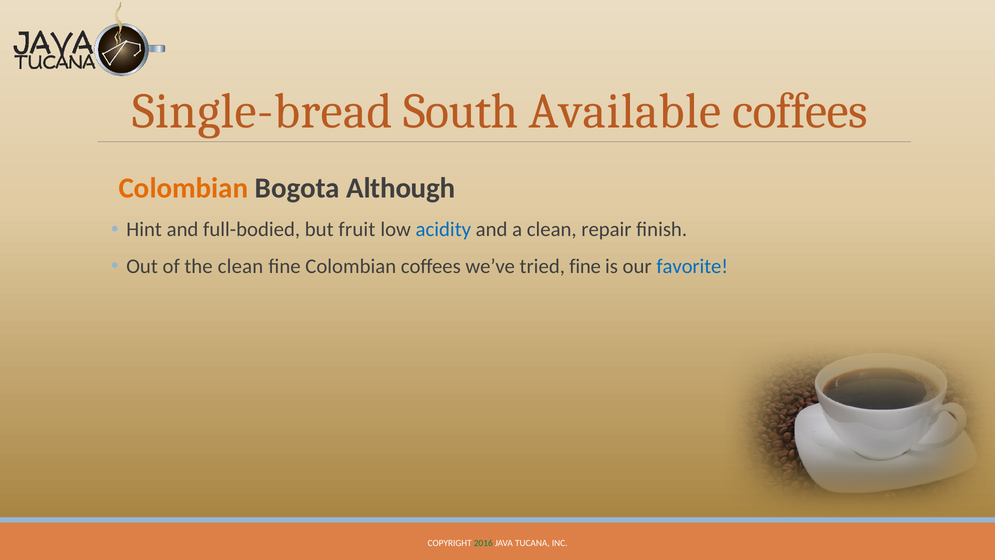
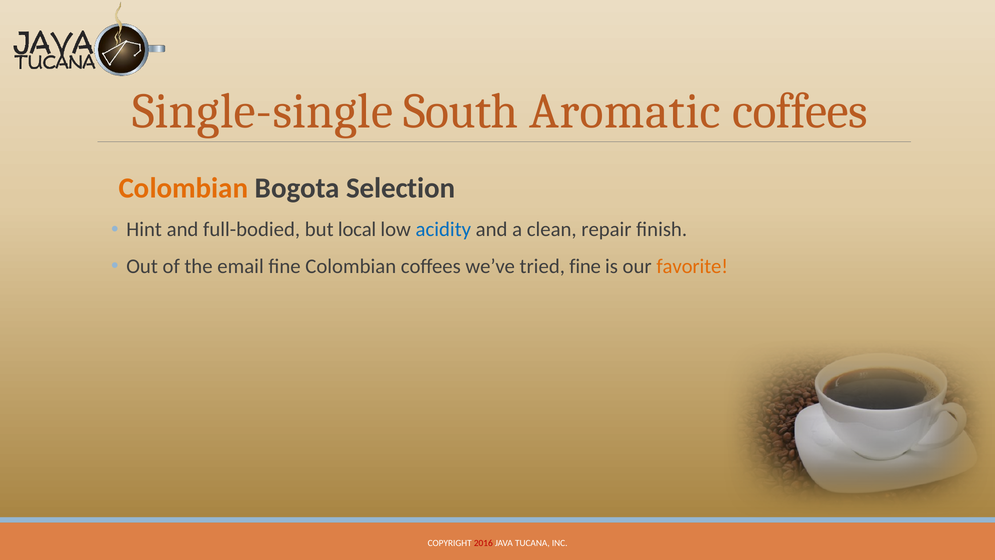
Single-bread: Single-bread -> Single-single (263, 111)
Available: Available -> Aromatic (625, 111)
Although: Although -> Selection (401, 188)
fruit: fruit -> local (357, 229)
the clean: clean -> email (241, 266)
favorite colour: blue -> orange (692, 266)
2016 colour: green -> red (483, 543)
